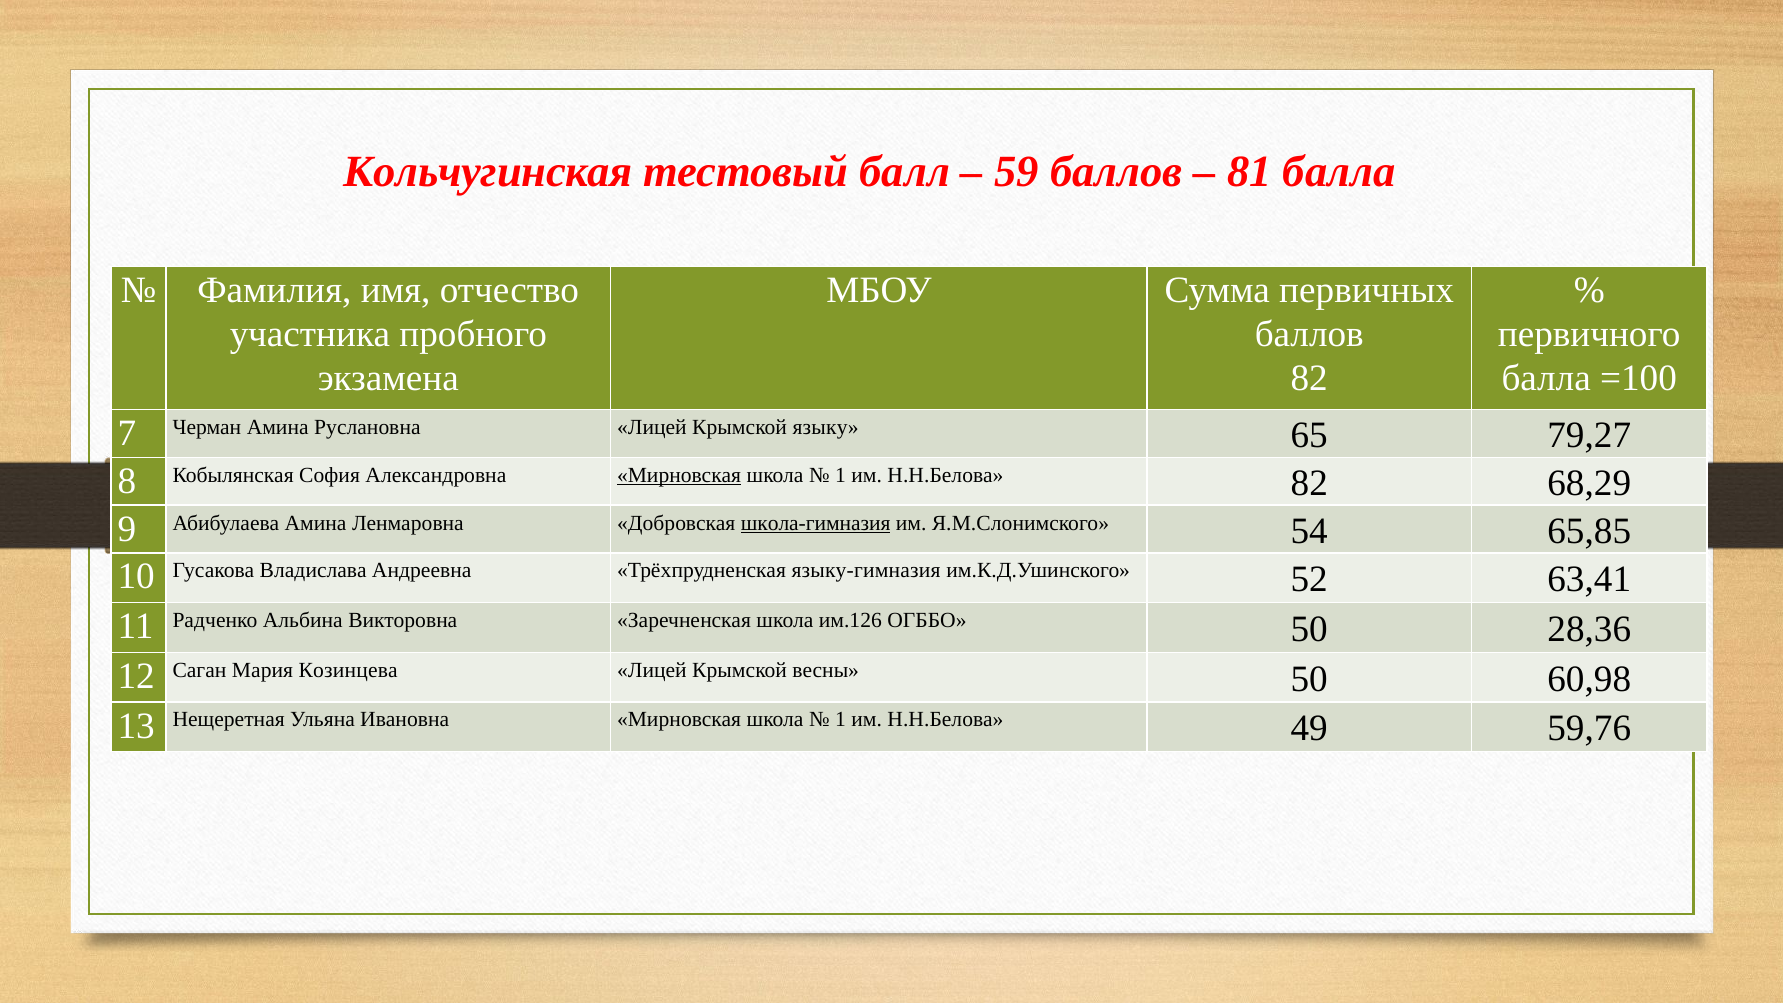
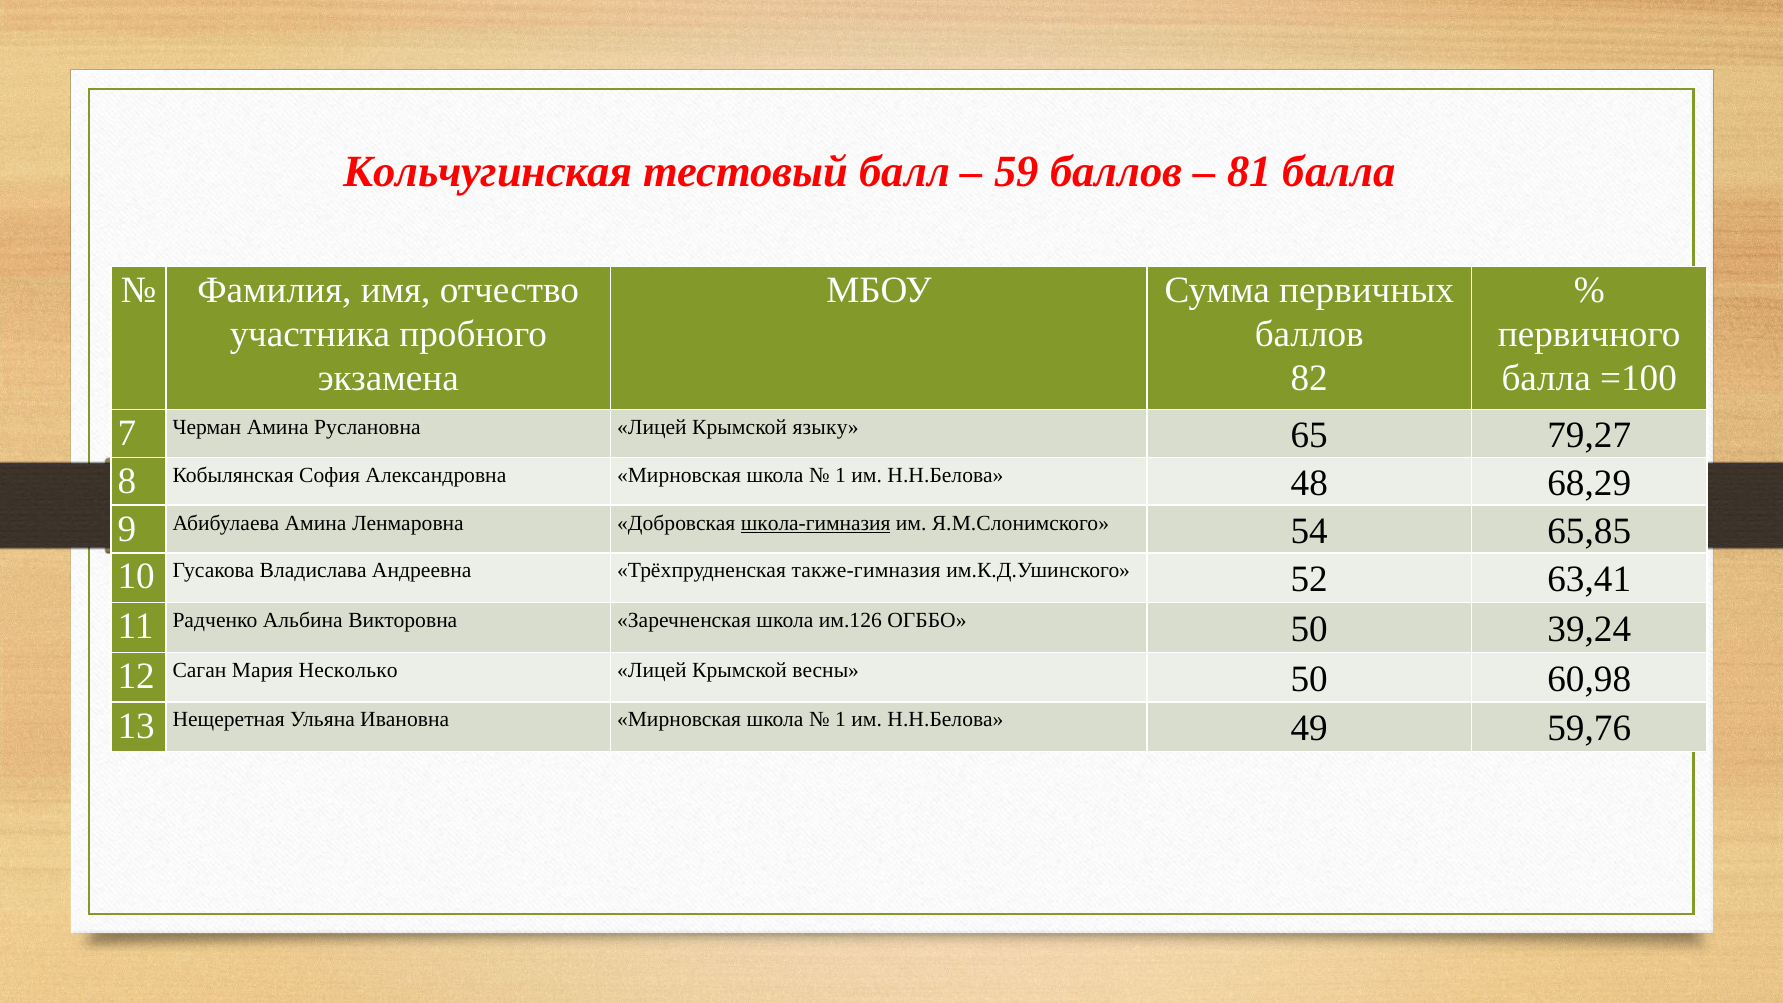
Мирновская underline: present -> none (679, 475)
Н.Н.Белова 82: 82 -> 48 (1309, 483)
языку-гимназия: языку-гимназия -> также-гимназия (866, 571)
28,36: 28,36 -> 39,24 (1589, 629)
Козинцева: Козинцева -> Несколько (348, 670)
